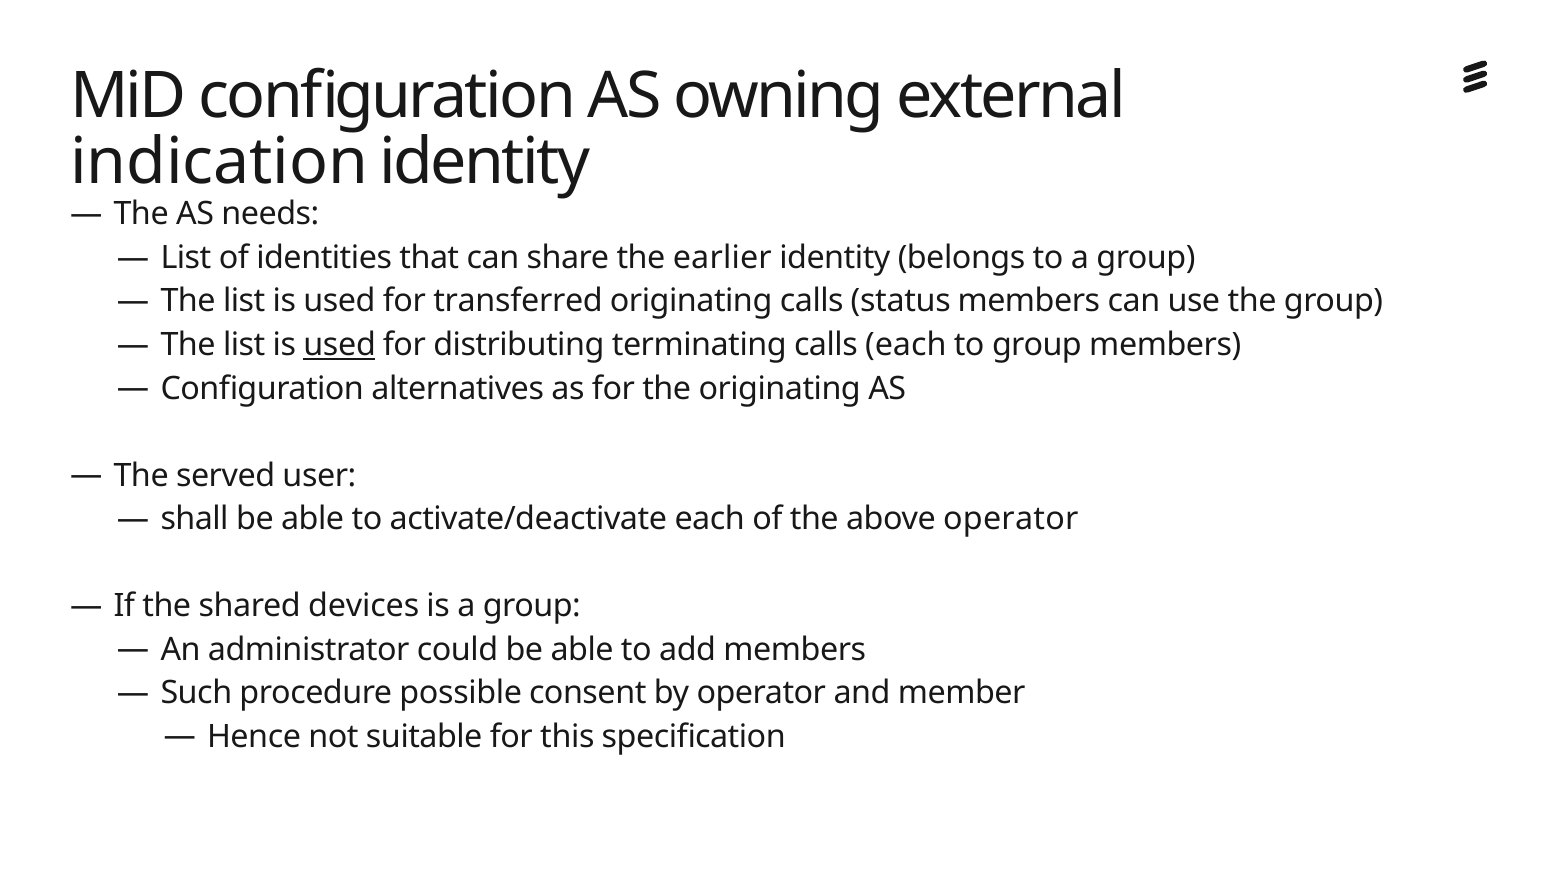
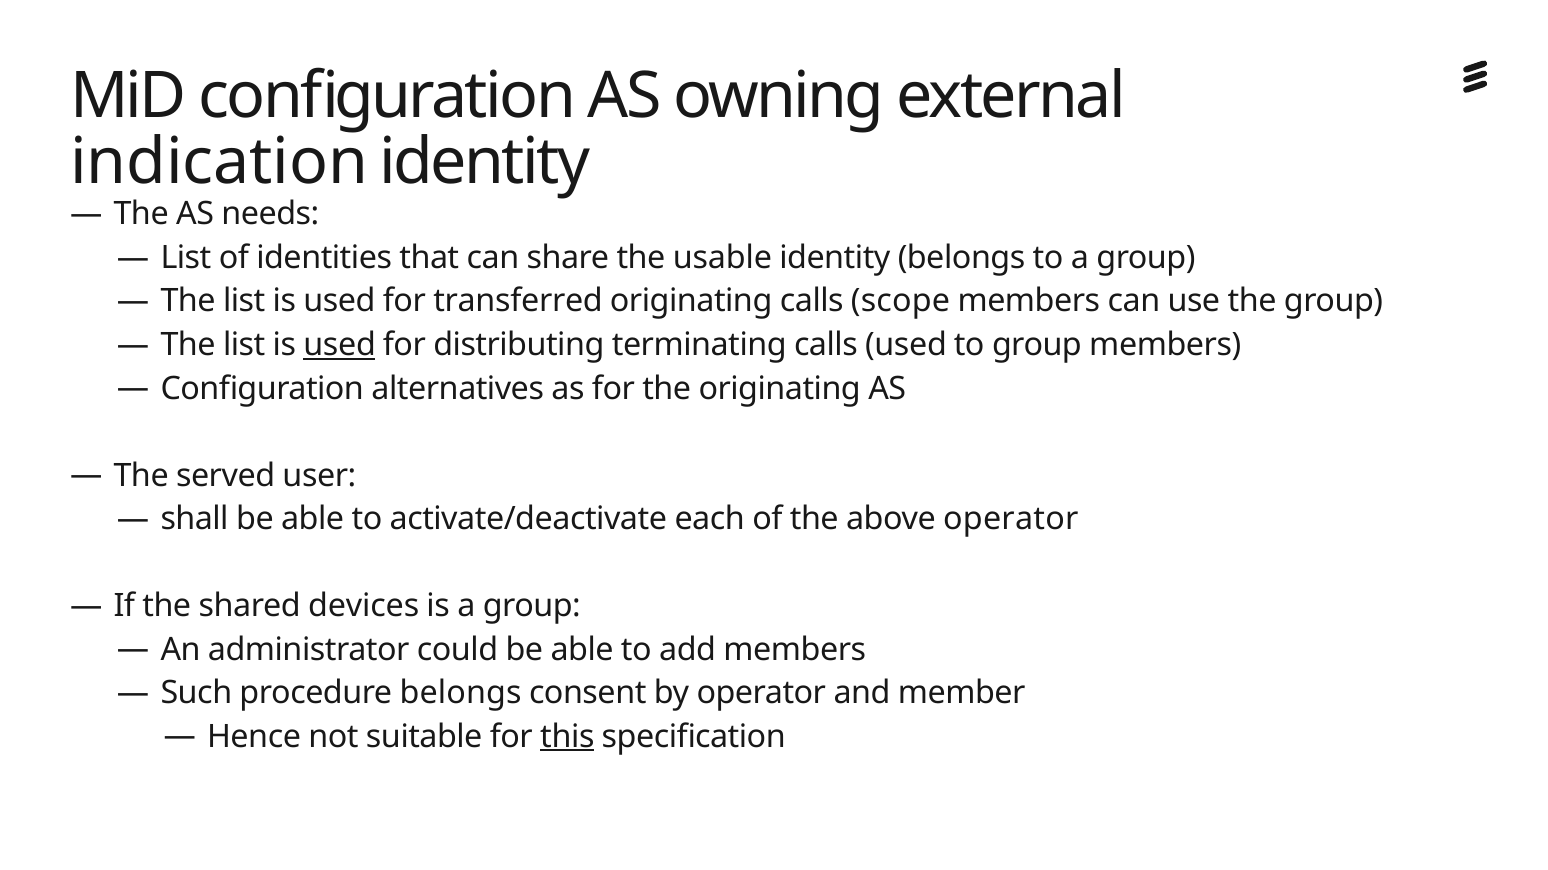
earlier: earlier -> usable (722, 258)
status: status -> scope (900, 302)
calls each: each -> used (906, 345)
procedure possible: possible -> belongs (461, 694)
this underline: none -> present (567, 737)
